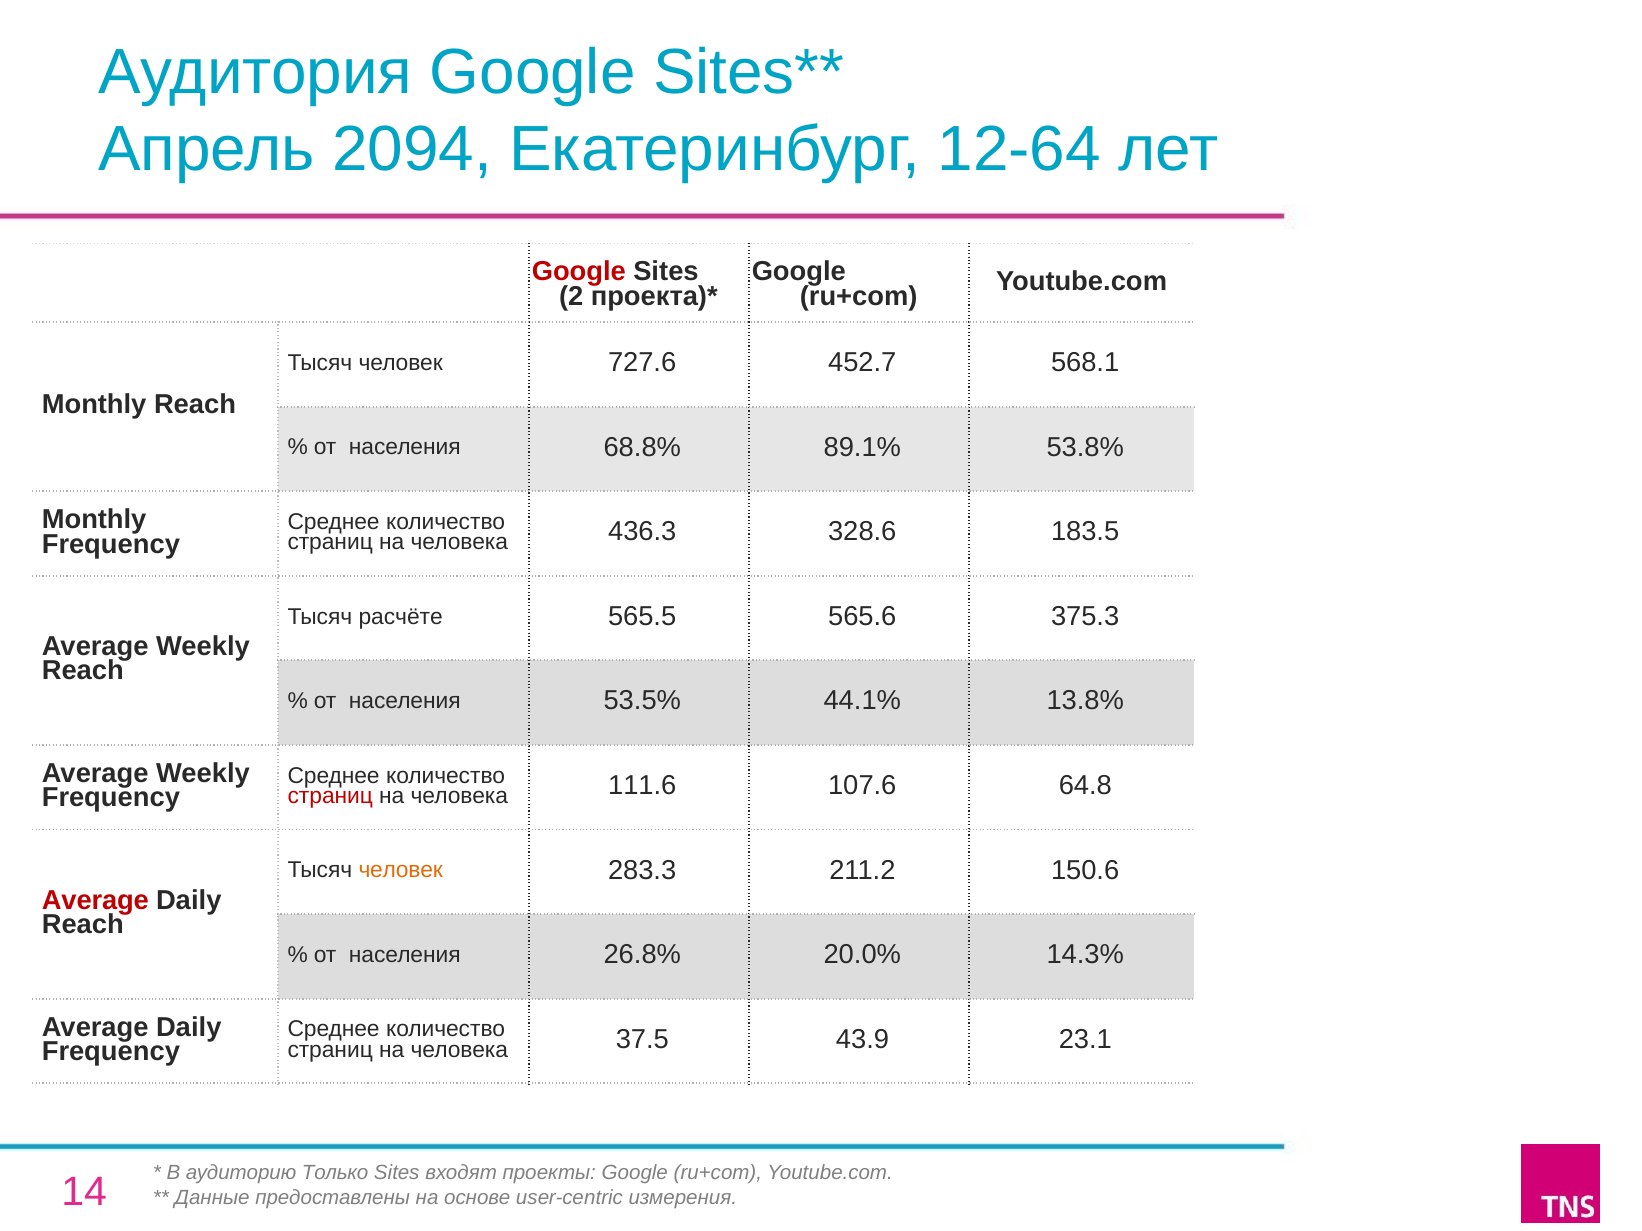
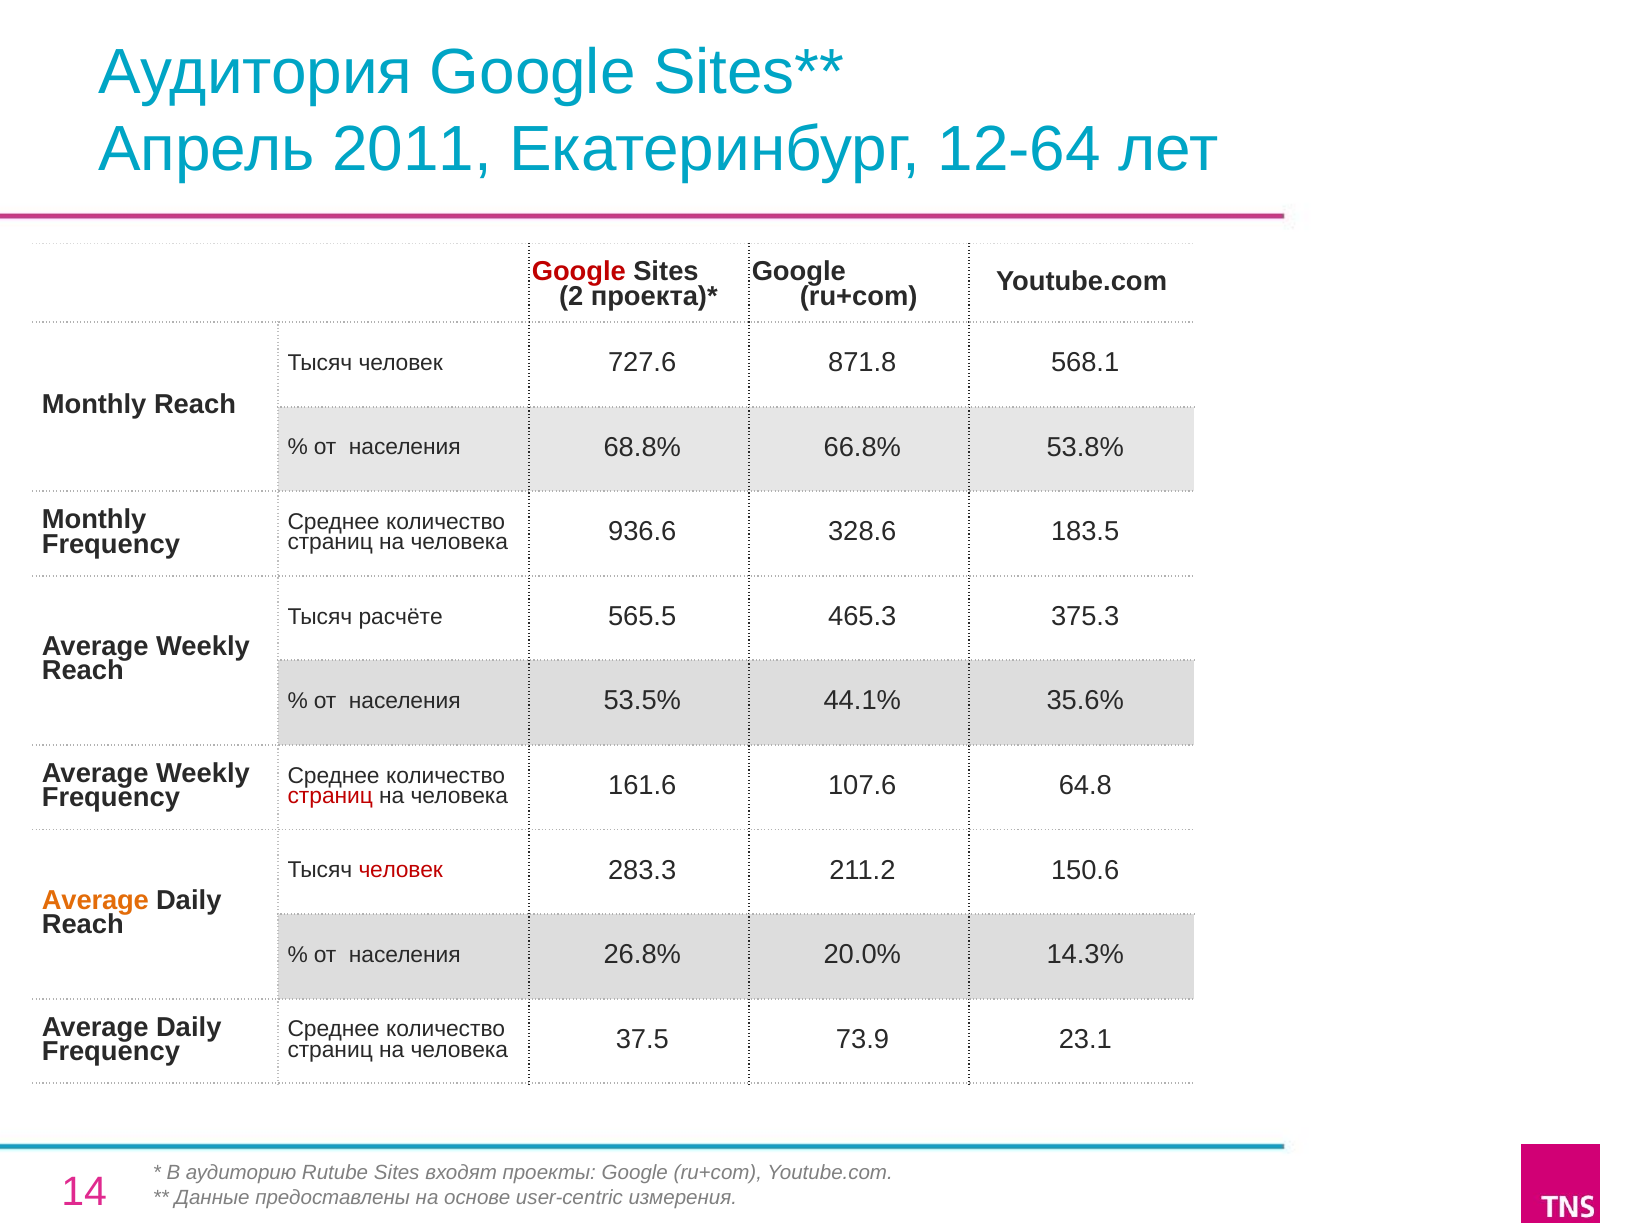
2094: 2094 -> 2011 (412, 149)
452.7: 452.7 -> 871.8 (862, 363)
89.1%: 89.1% -> 66.8% (862, 447)
436.3: 436.3 -> 936.6 (642, 532)
565.6: 565.6 -> 465.3 (862, 617)
13.8%: 13.8% -> 35.6% (1085, 701)
111.6: 111.6 -> 161.6 (642, 786)
человек colour: orange -> red (401, 871)
Average colour: red -> orange (95, 901)
43.9: 43.9 -> 73.9 (862, 1040)
Только: Только -> Rutube (335, 1174)
